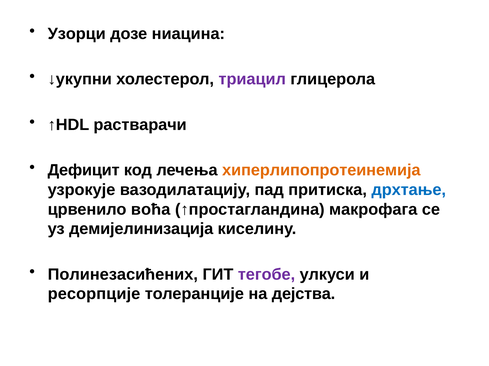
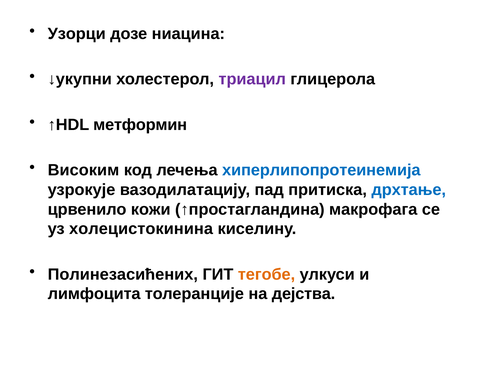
растварачи: растварачи -> метформин (140, 125)
Дефицит: Дефицит -> Високим (83, 171)
хиперлипопротеинемија colour: orange -> blue (321, 171)
воћа: воћа -> кожи (151, 210)
демијелинизација: демијелинизација -> холецистокинина (141, 229)
тегобе colour: purple -> orange (267, 275)
ресорпције: ресорпције -> лимфоцита (94, 294)
